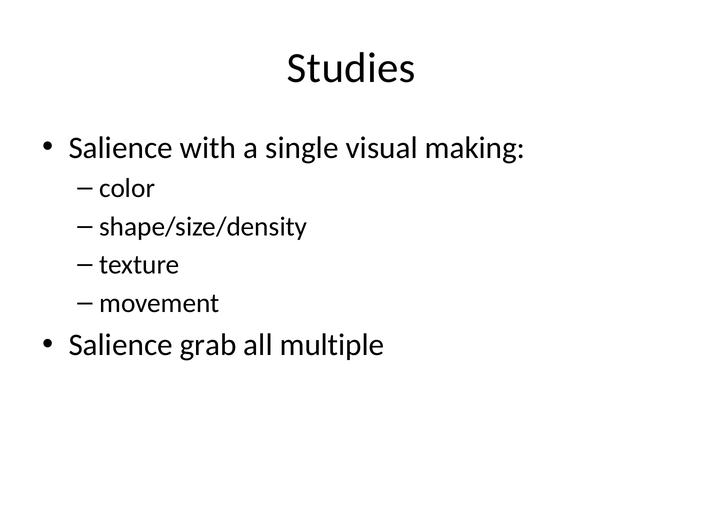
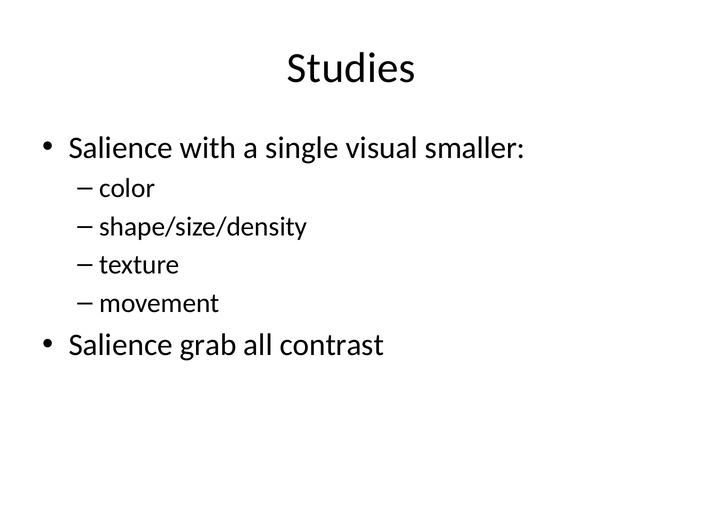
making: making -> smaller (475, 147)
multiple: multiple -> contrast (332, 344)
